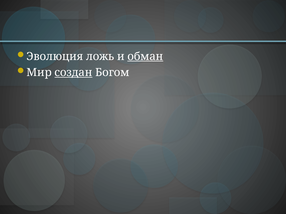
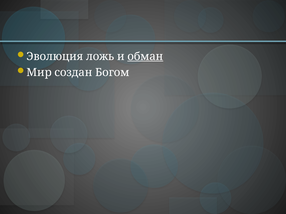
создан underline: present -> none (73, 73)
